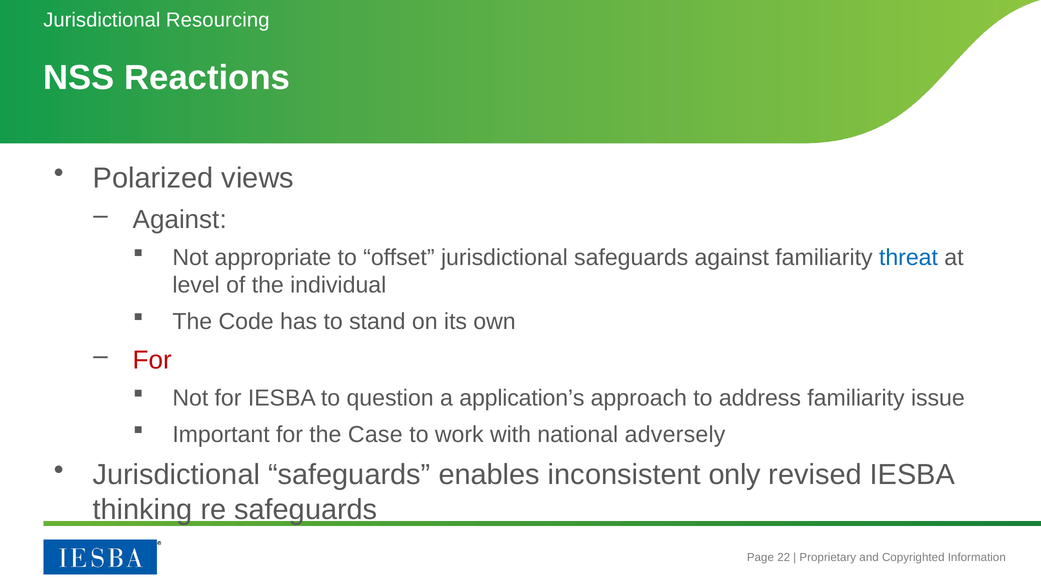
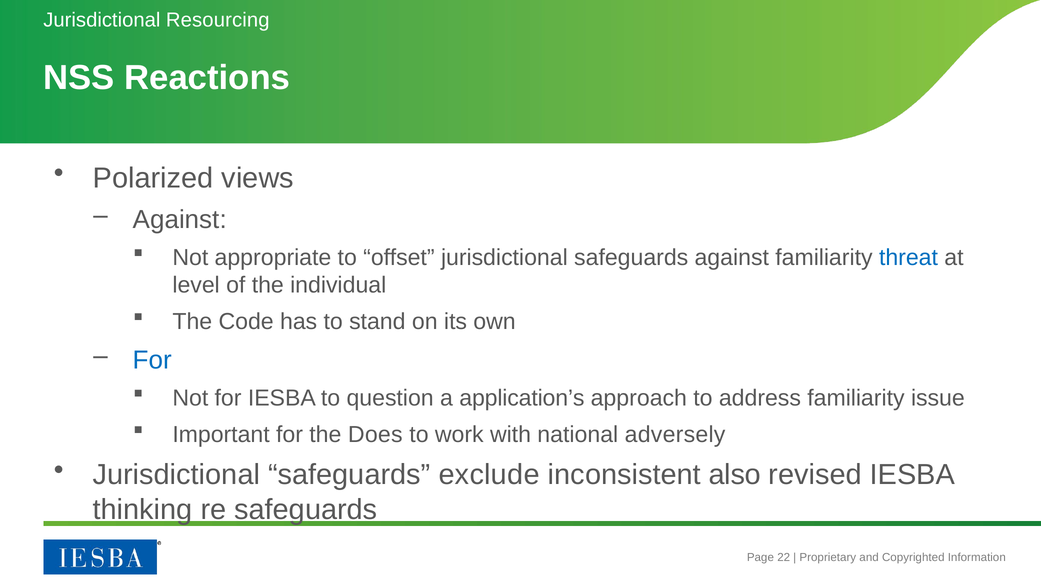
For colour: red -> blue (152, 360)
Case: Case -> Does (375, 434)
enables: enables -> exclude (489, 475)
only: only -> also (735, 475)
